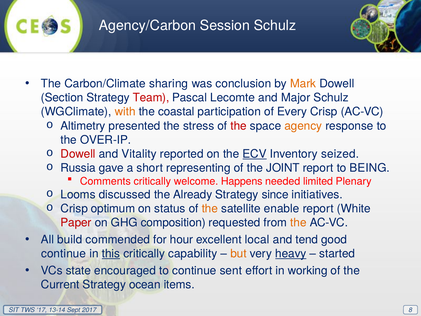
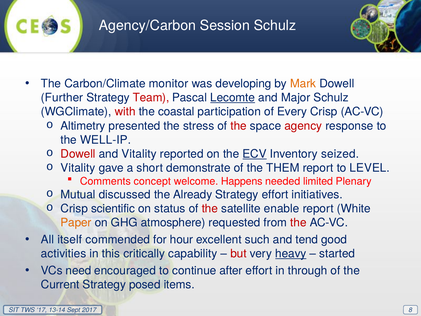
sharing: sharing -> monitor (169, 84)
conclusion: conclusion -> developing (244, 84)
Section: Section -> Further (62, 98)
Lecomte underline: none -> present (233, 98)
with colour: orange -> red (125, 112)
agency colour: orange -> red (303, 126)
OVER-IP: OVER-IP -> WELL-IP (105, 140)
Russia: Russia -> Vitality (78, 168)
representing: representing -> demonstrate (198, 168)
JOINT: JOINT -> THEM (283, 168)
BEING: BEING -> LEVEL (370, 168)
Comments critically: critically -> concept (152, 181)
Looms: Looms -> Mutual (78, 194)
Strategy since: since -> effort (275, 194)
optimum: optimum -> scientific (113, 209)
the colour: orange -> red (210, 209)
Paper colour: red -> orange (76, 223)
composition: composition -> atmosphere (173, 223)
the colour: orange -> red (298, 223)
build: build -> itself (70, 240)
local: local -> such (257, 240)
continue: continue -> activities (64, 254)
this underline: present -> none (111, 254)
but colour: orange -> red (238, 254)
state: state -> need (78, 271)
sent: sent -> after (231, 271)
working: working -> through (308, 271)
ocean: ocean -> posed (145, 285)
